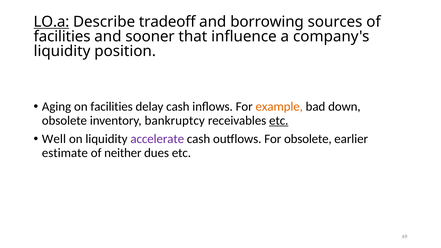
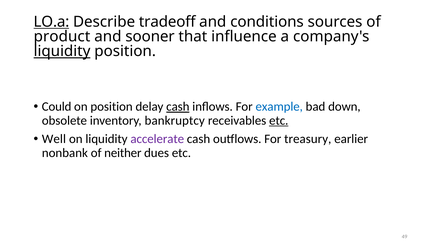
borrowing: borrowing -> conditions (267, 22)
facilities: facilities -> product (62, 37)
liquidity underline: none -> present (62, 51)
Aging: Aging -> Could (57, 107)
on facilities: facilities -> position (112, 107)
cash underline: none -> present (178, 107)
example colour: orange -> blue (279, 107)
For obsolete: obsolete -> treasury (308, 139)
estimate: estimate -> nonbank (65, 153)
